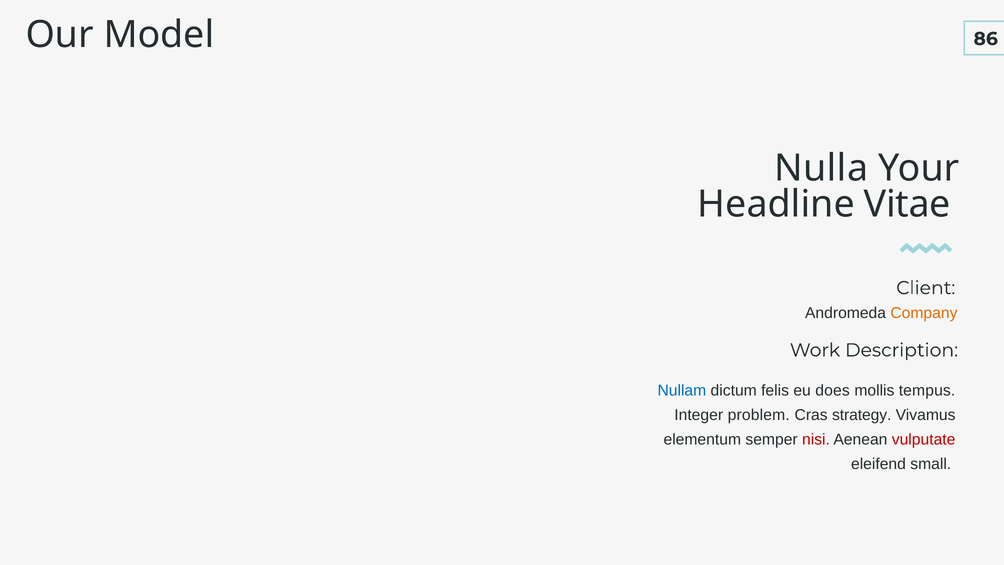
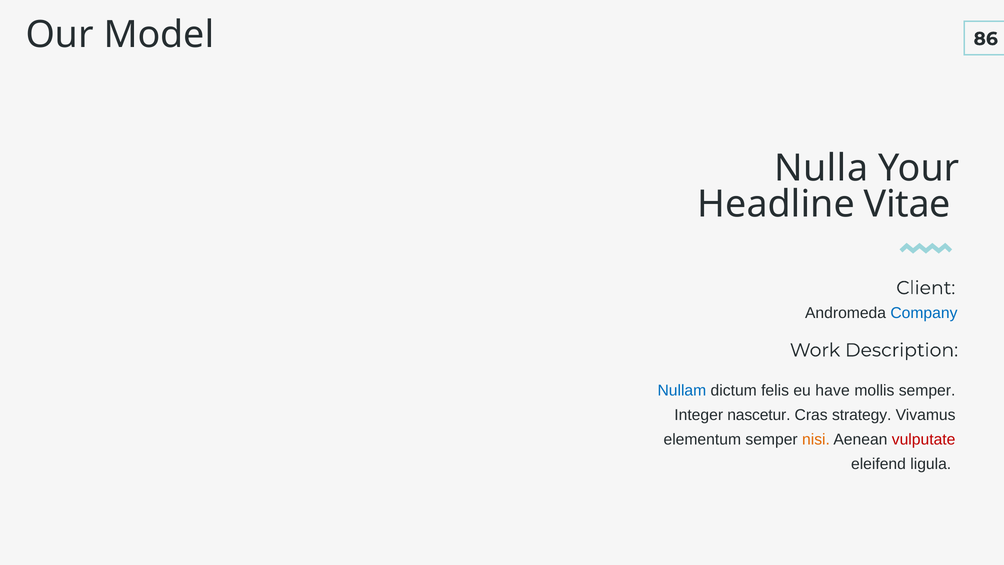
Company colour: orange -> blue (924, 313)
does: does -> have (833, 390)
mollis tempus: tempus -> semper (927, 390)
problem: problem -> nascetur (759, 415)
nisi colour: red -> orange (816, 439)
small: small -> ligula (931, 464)
